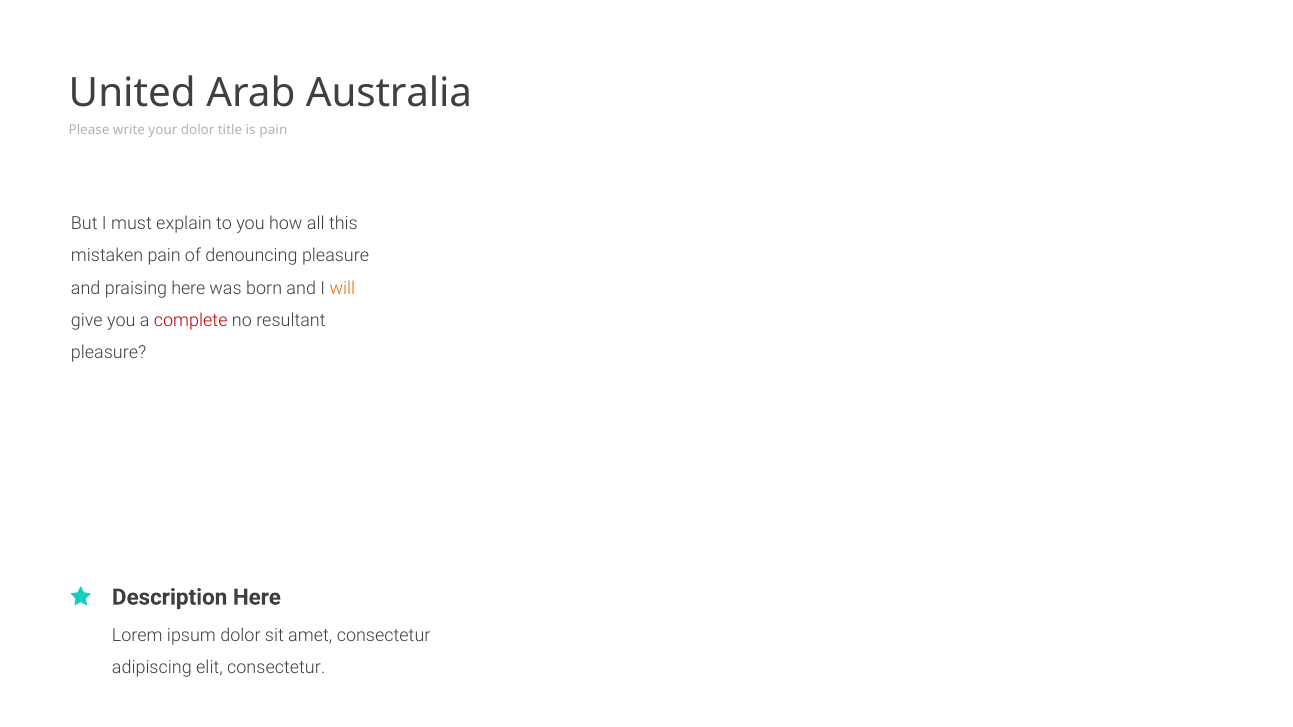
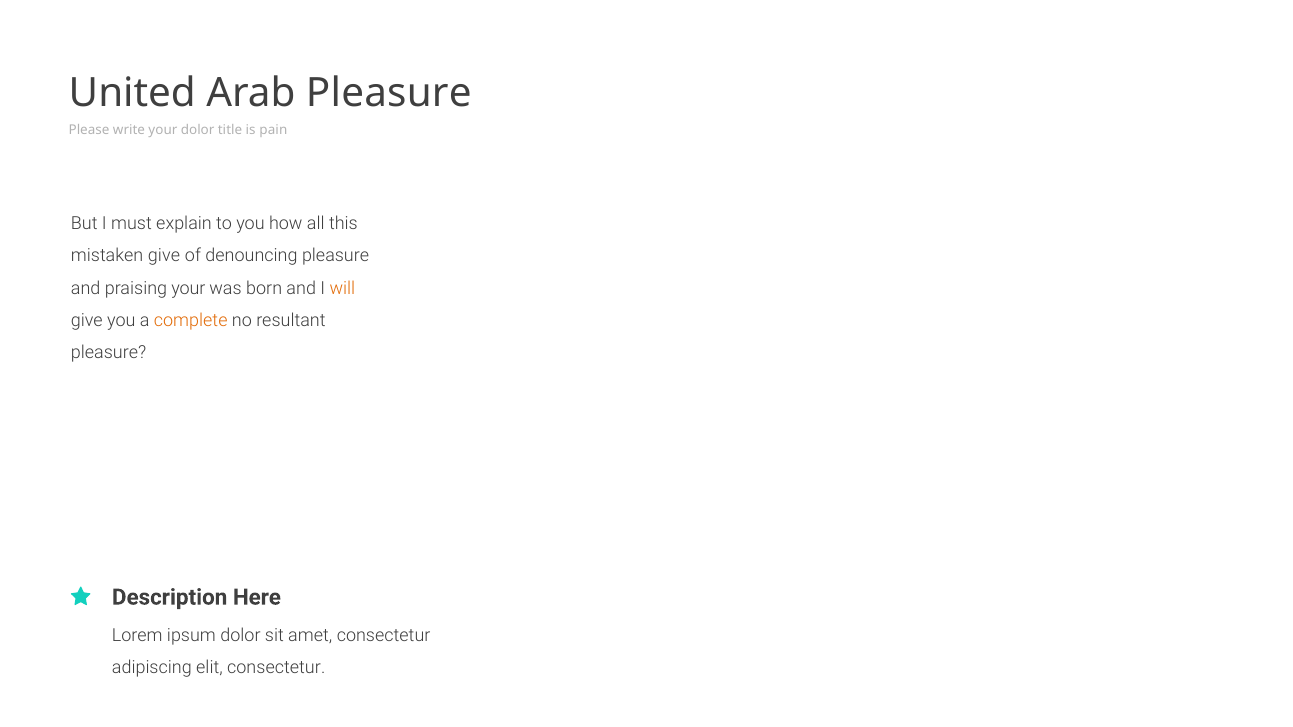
Arab Australia: Australia -> Pleasure (389, 93)
mistaken pain: pain -> give (164, 256)
praising here: here -> your (188, 288)
complete colour: red -> orange (191, 321)
